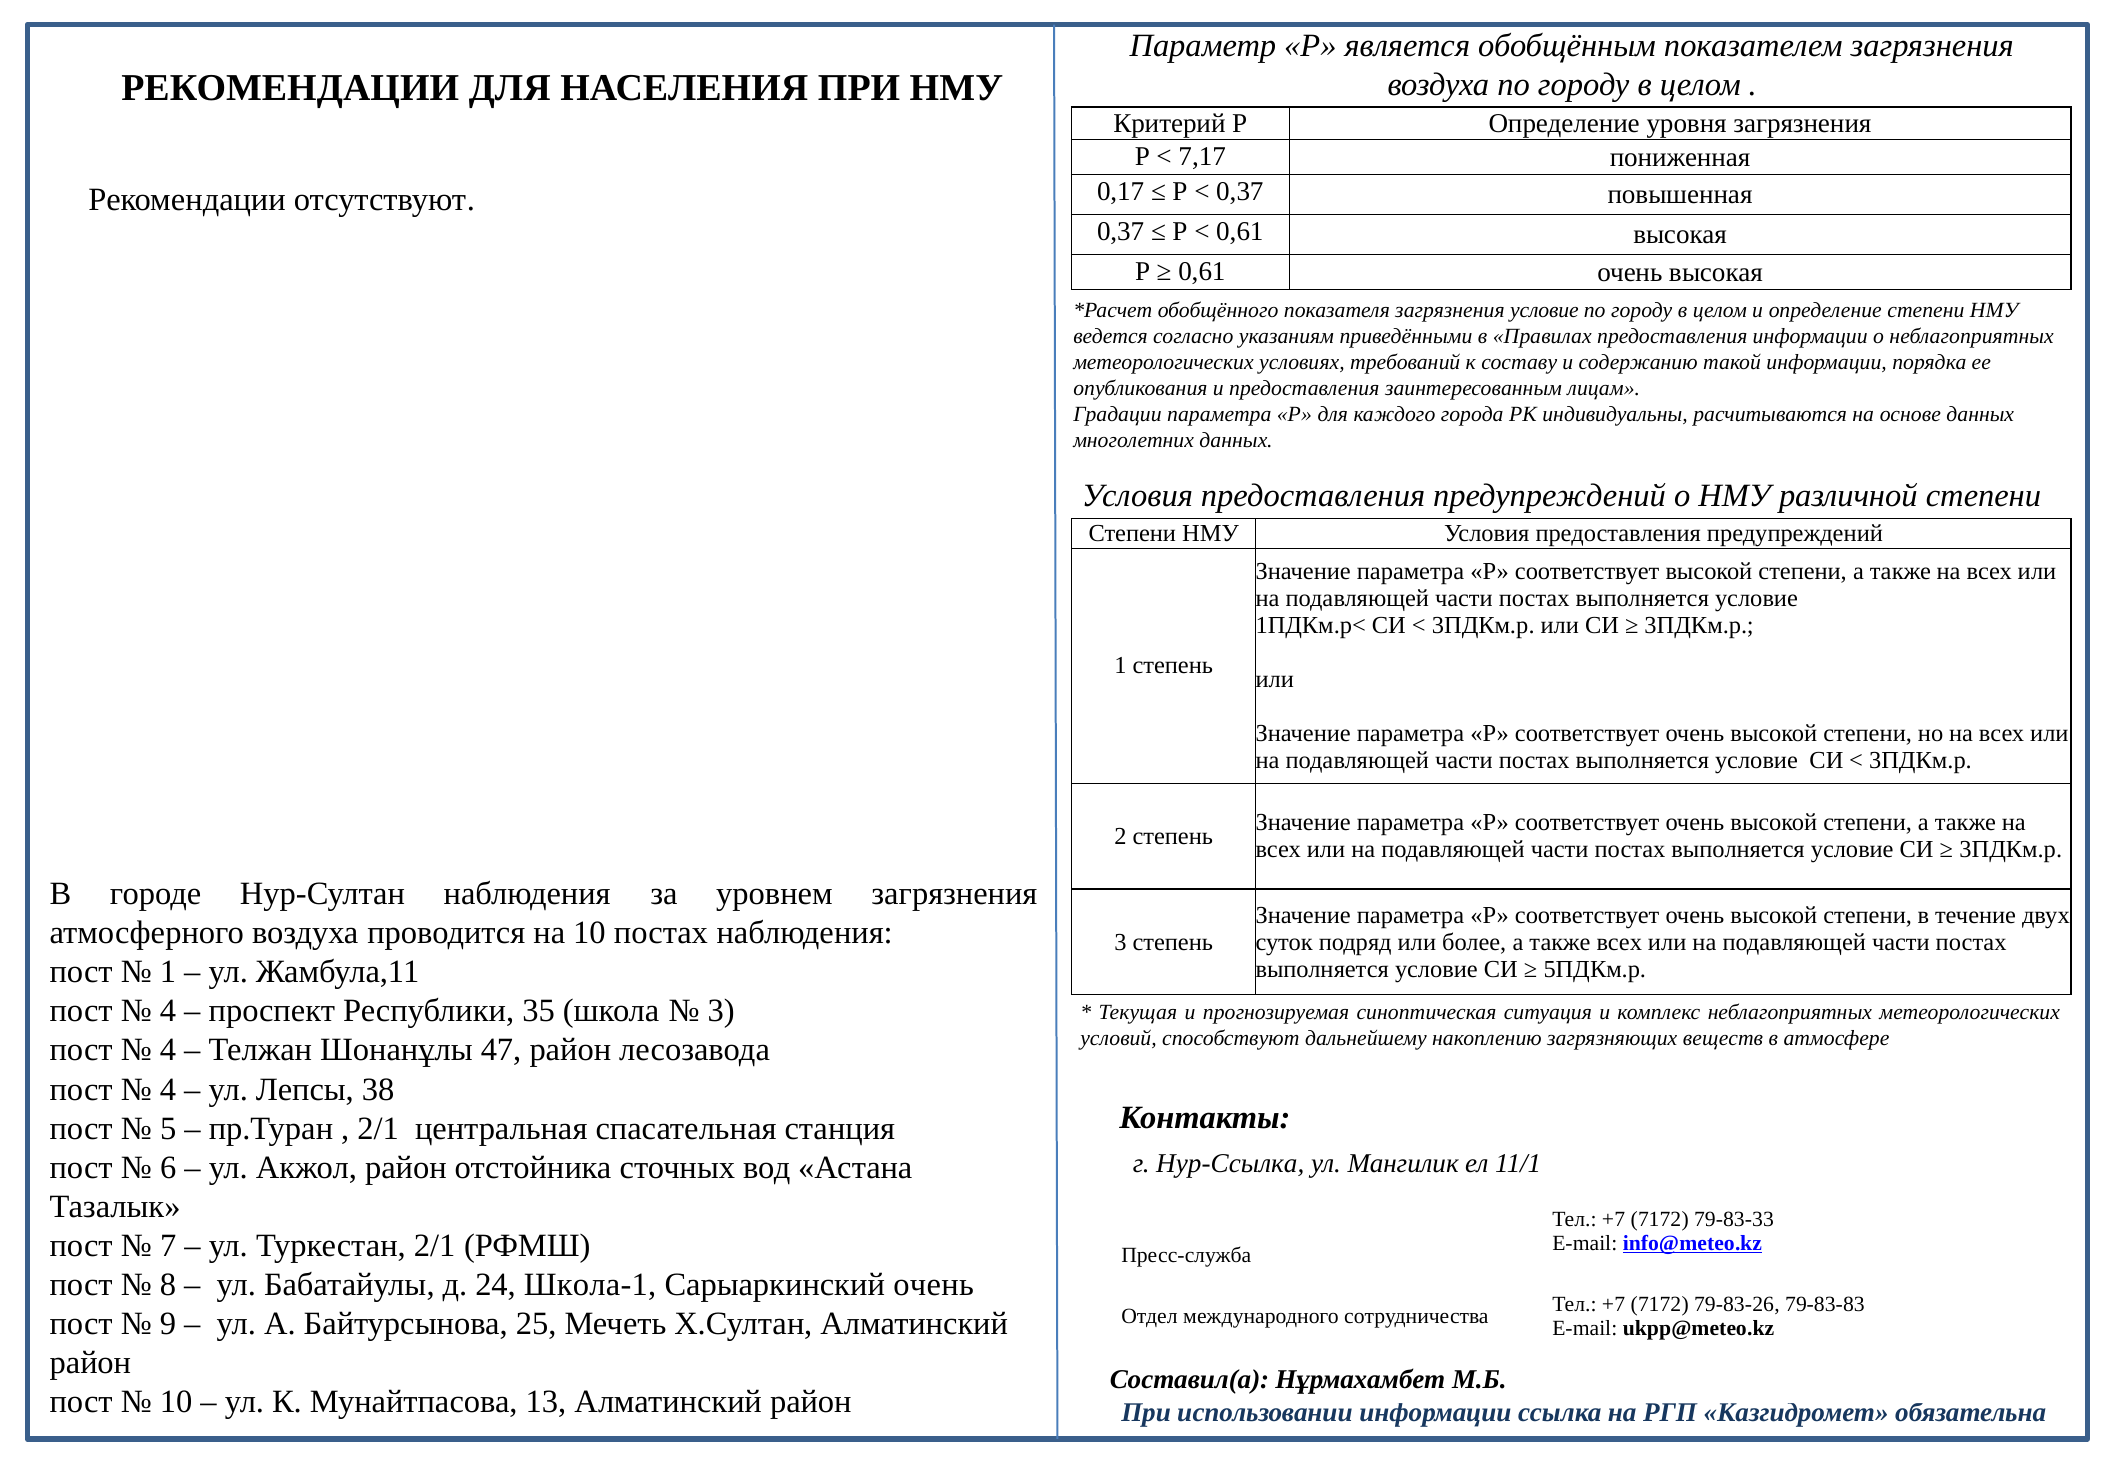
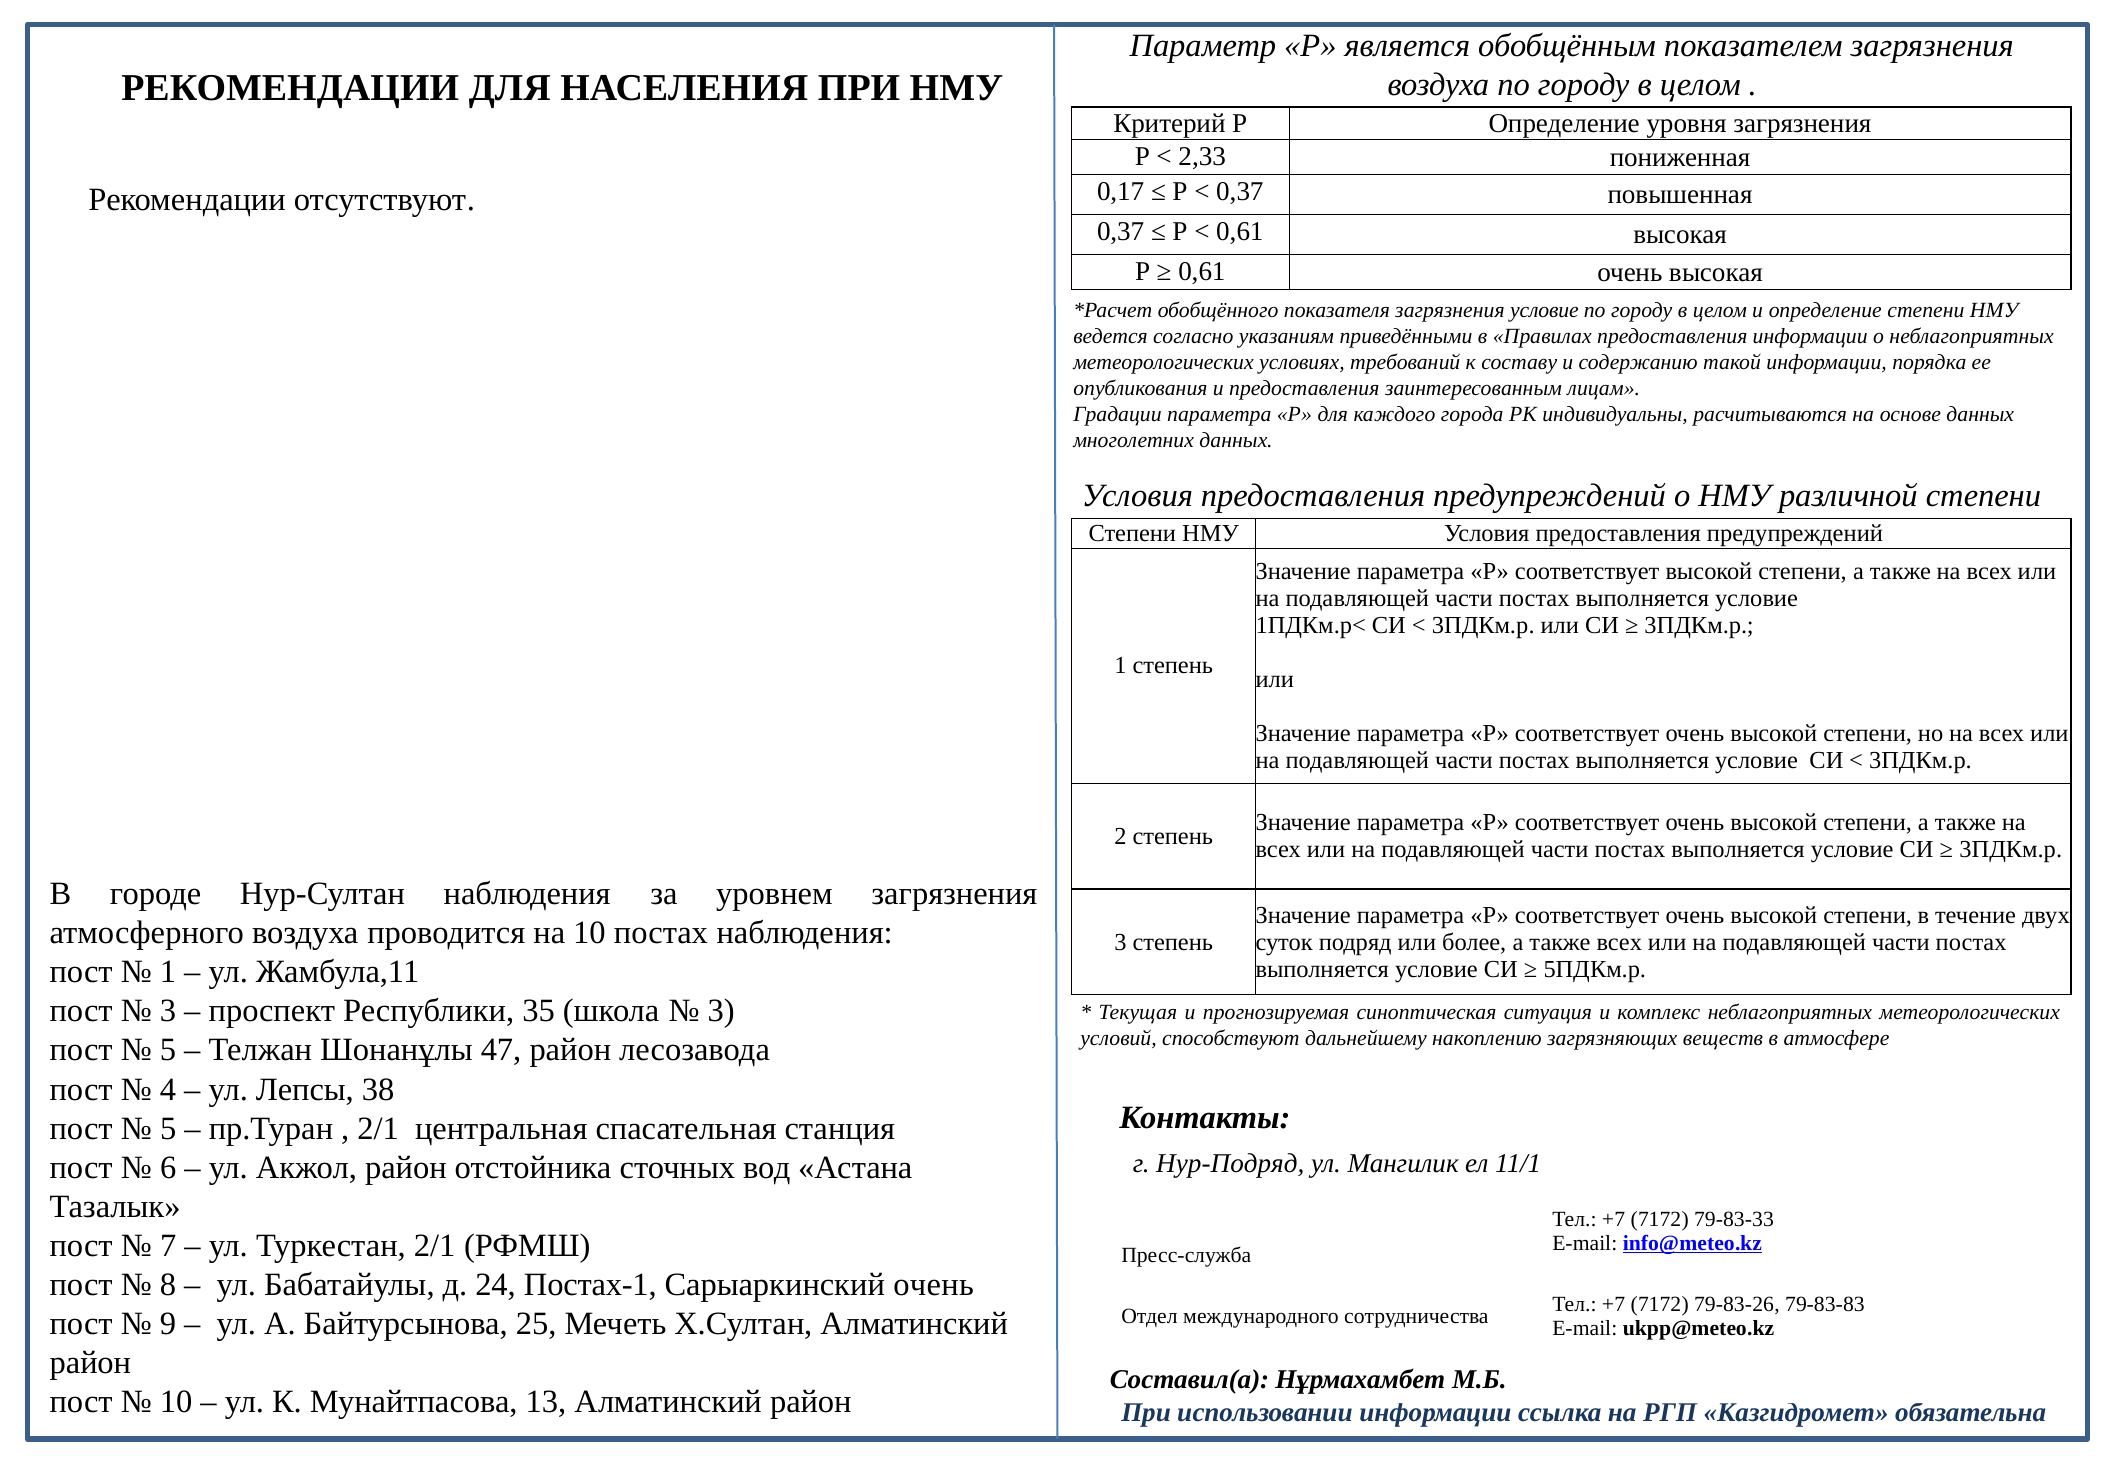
7,17: 7,17 -> 2,33 (1202, 157)
4: 4 -> 3 (168, 1011)
4: 4 -> 5 (168, 1050)
Нур-Ссылка: Нур-Ссылка -> Нур-Подряд (1230, 1163)
Школа-1: Школа-1 -> Постах-1 (590, 1285)
